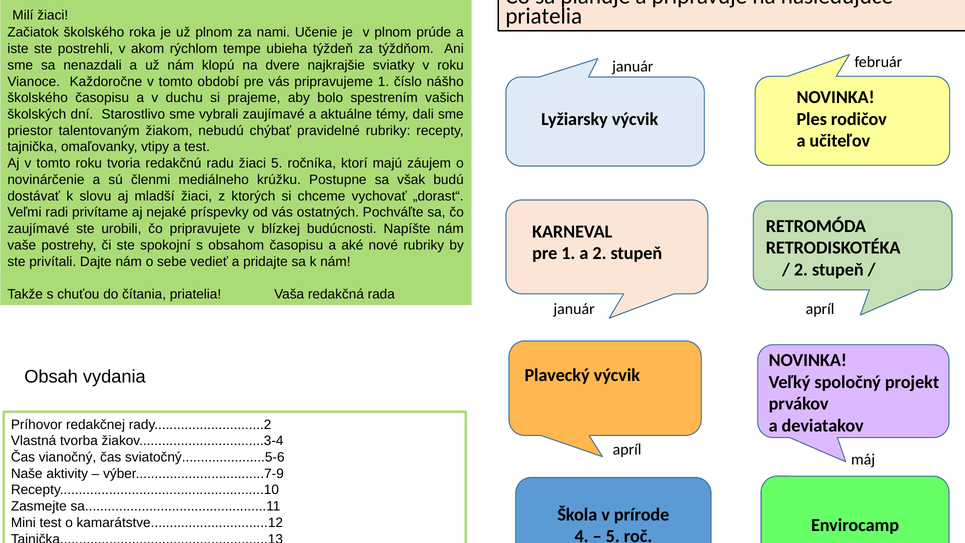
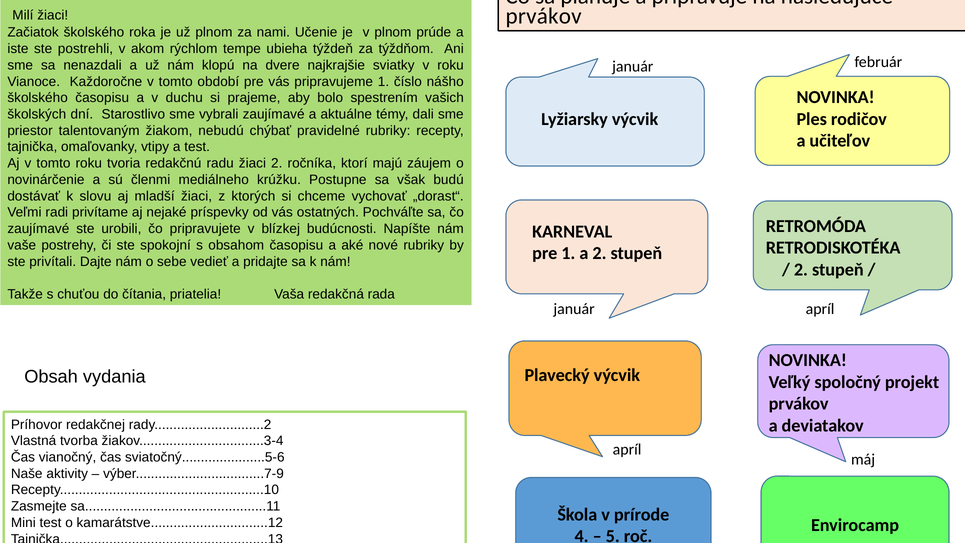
priatelia: priatelia -> prvákov (544, 16)
žiaci 5: 5 -> 2 (277, 163)
